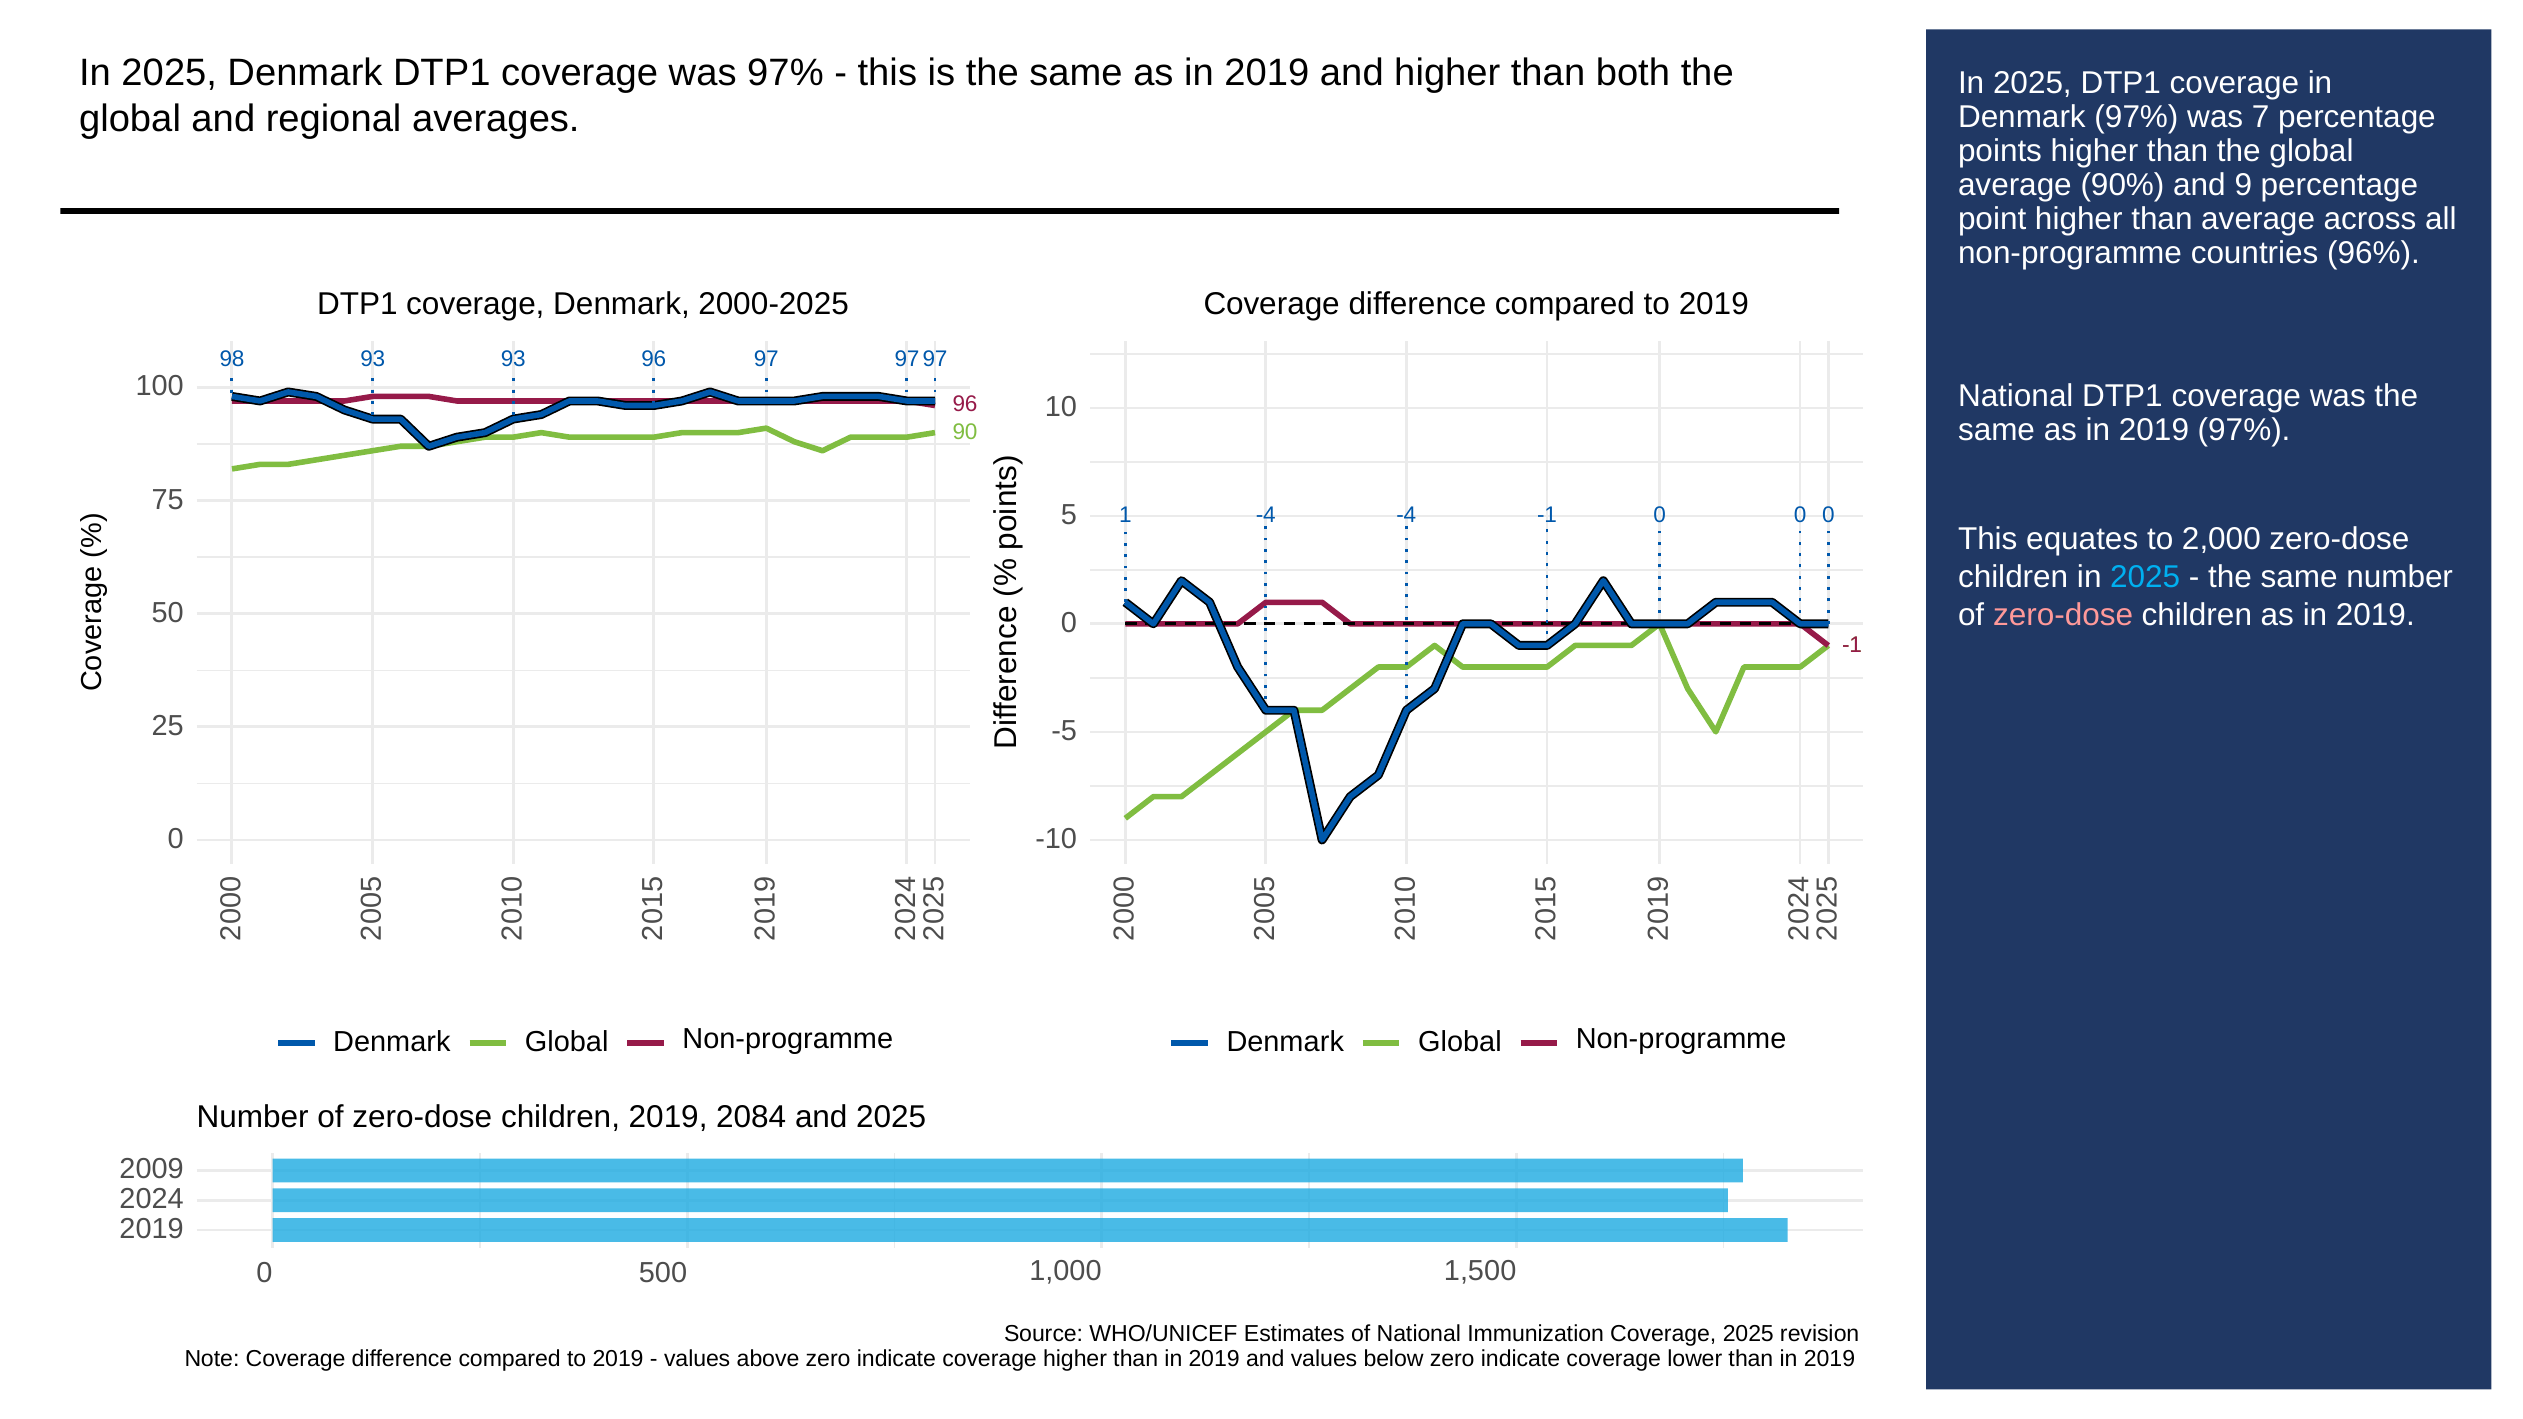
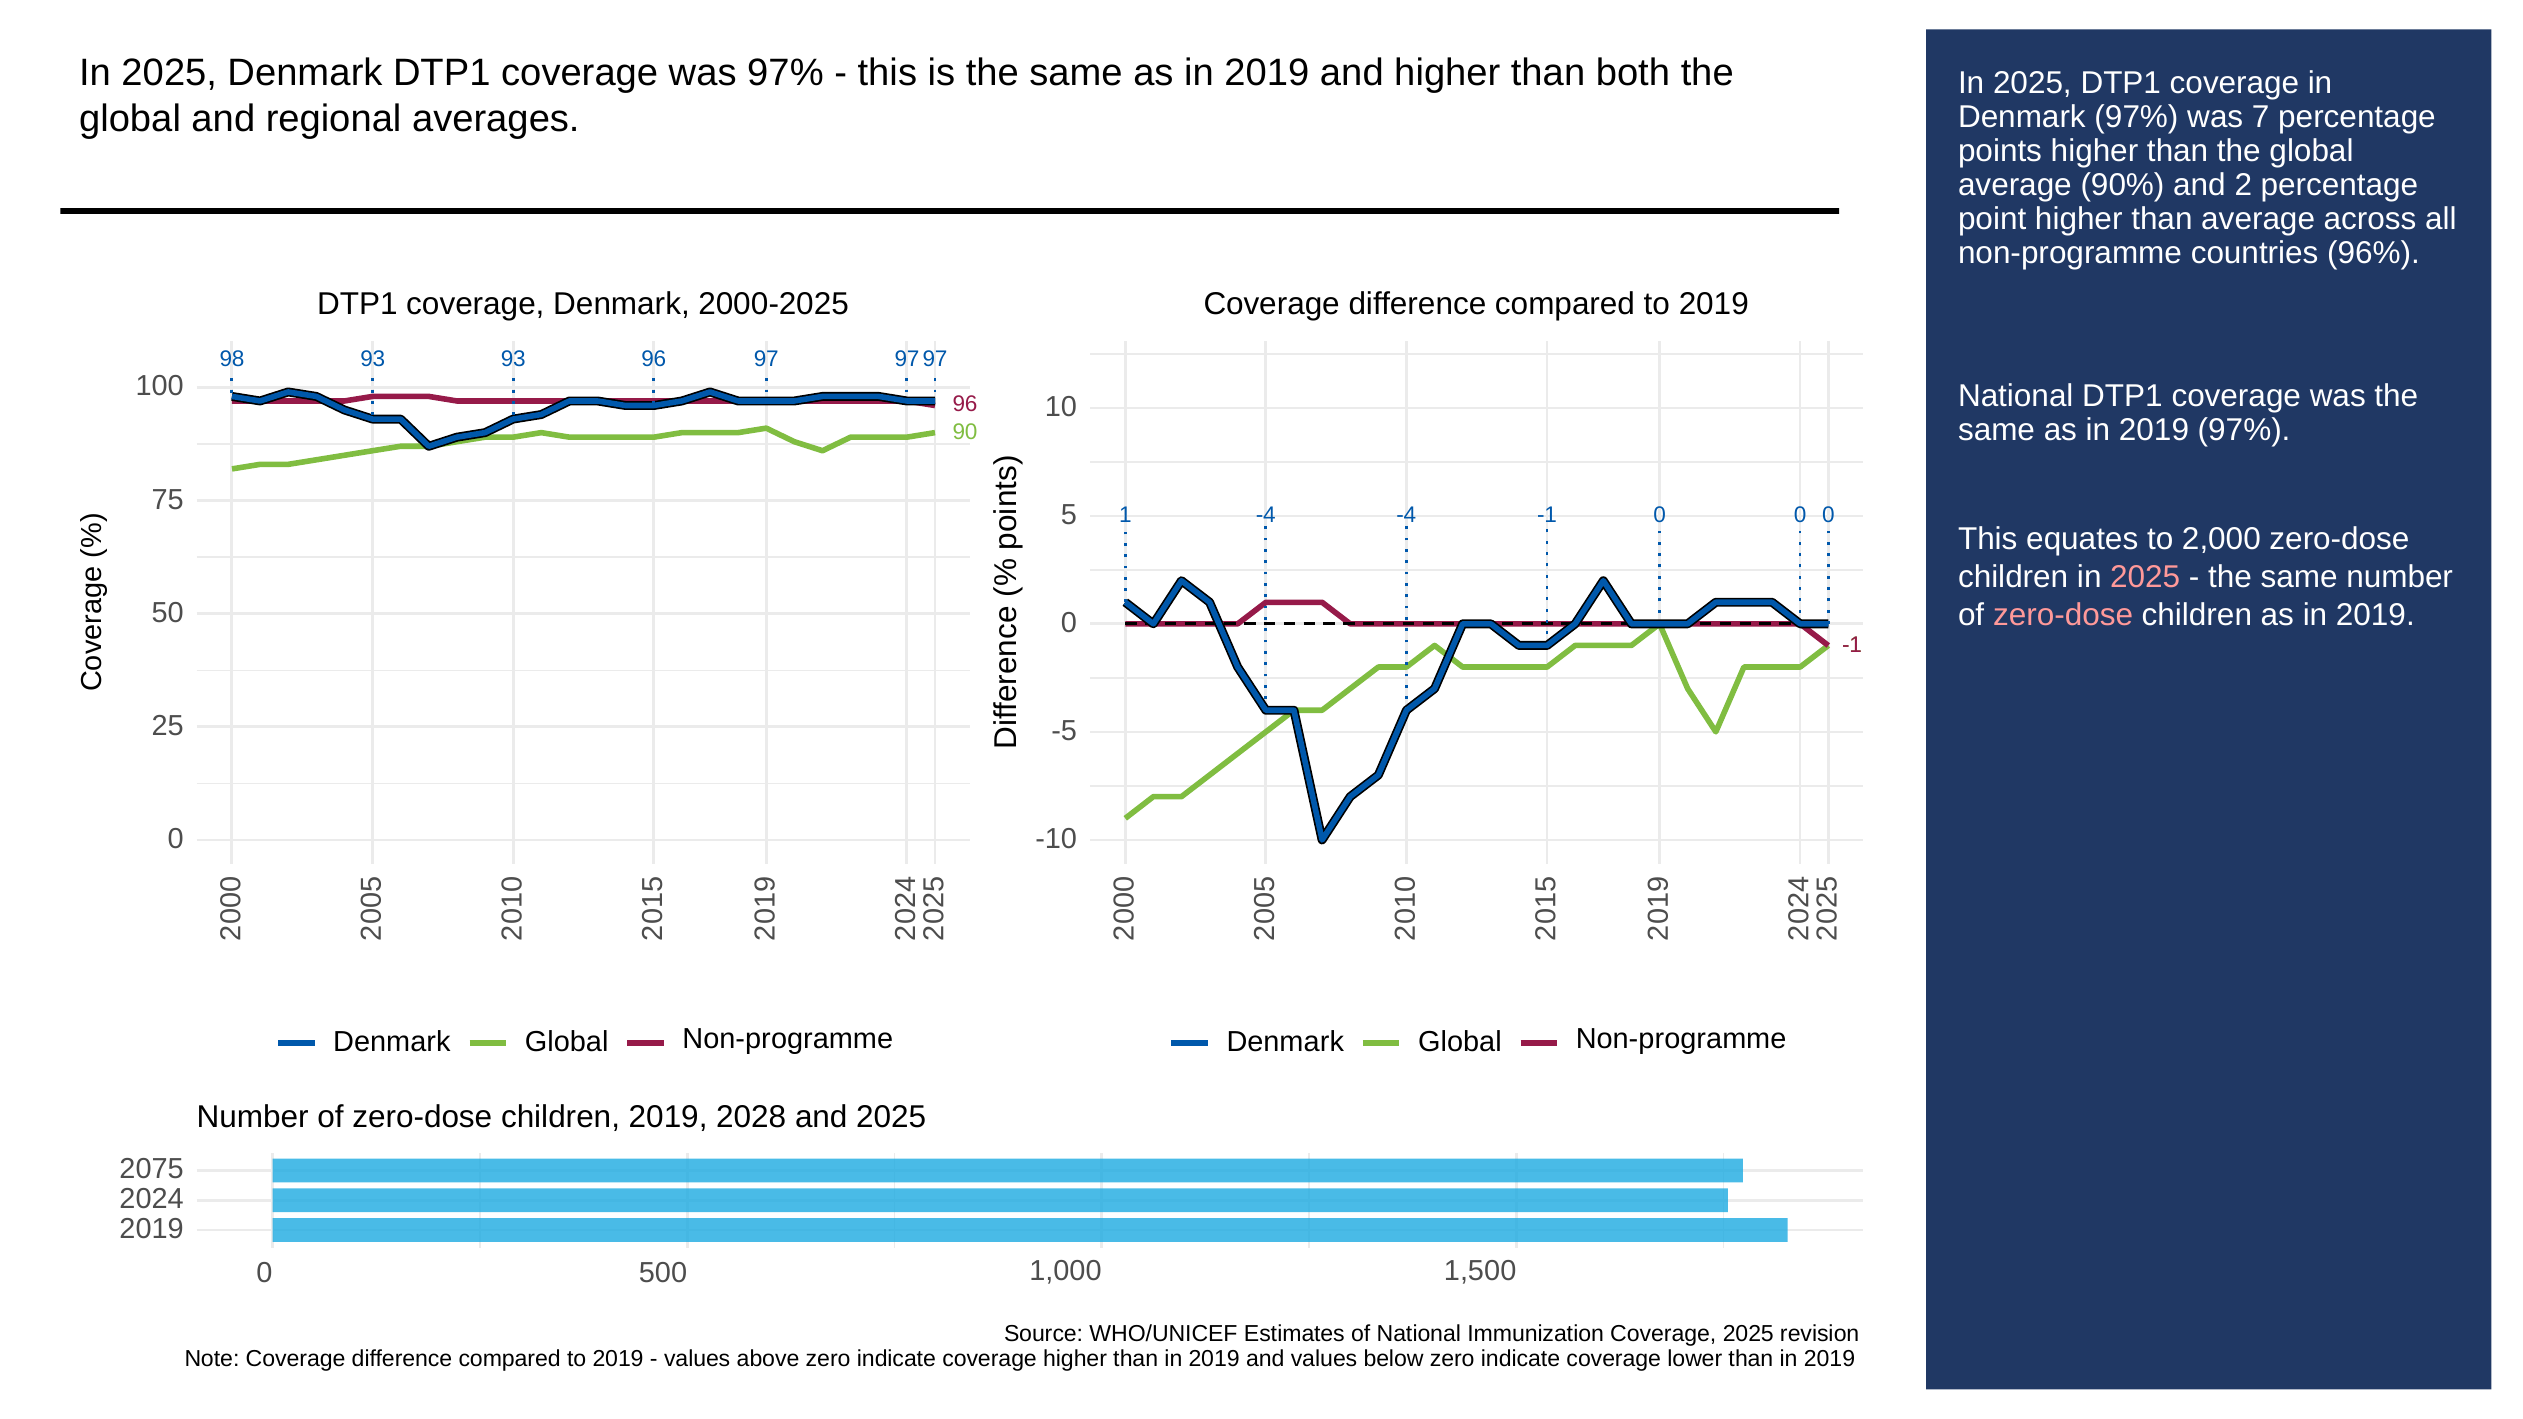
and 9: 9 -> 2 (2243, 185)
2025 colour: light blue -> pink (2145, 577)
2084: 2084 -> 2028 (751, 1117)
2009: 2009 -> 2075 (152, 1170)
